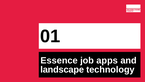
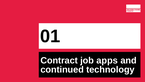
Essence: Essence -> Contract (59, 60)
landscape: landscape -> continued (62, 69)
